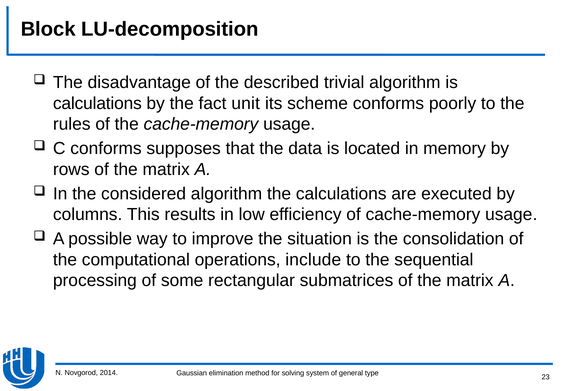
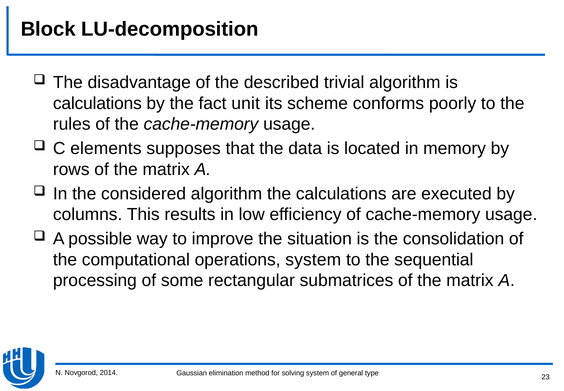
C conforms: conforms -> elements (106, 148)
operations include: include -> system (313, 259)
